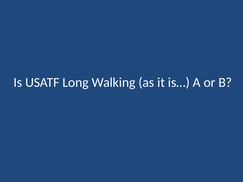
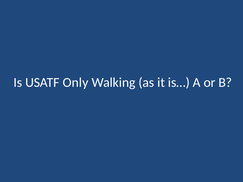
Long: Long -> Only (76, 83)
